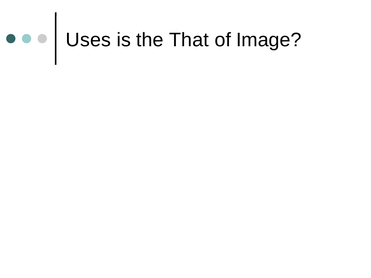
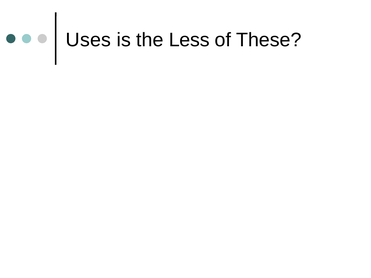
That: That -> Less (189, 40)
Image: Image -> These (269, 40)
